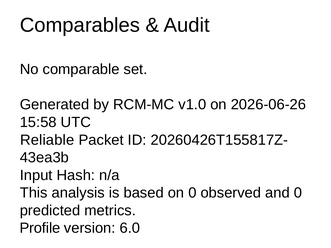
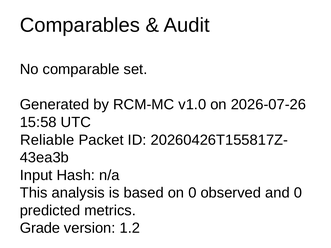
2026-06-26: 2026-06-26 -> 2026-07-26 (268, 105)
Profile: Profile -> Grade (40, 228)
6.0: 6.0 -> 1.2 (130, 228)
